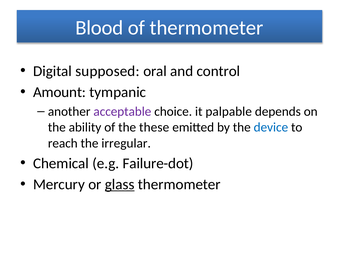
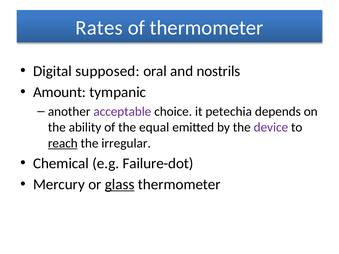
Blood: Blood -> Rates (99, 28)
control: control -> nostrils (218, 71)
palpable: palpable -> petechia (229, 112)
these: these -> equal (154, 128)
device colour: blue -> purple (271, 128)
reach underline: none -> present (63, 143)
